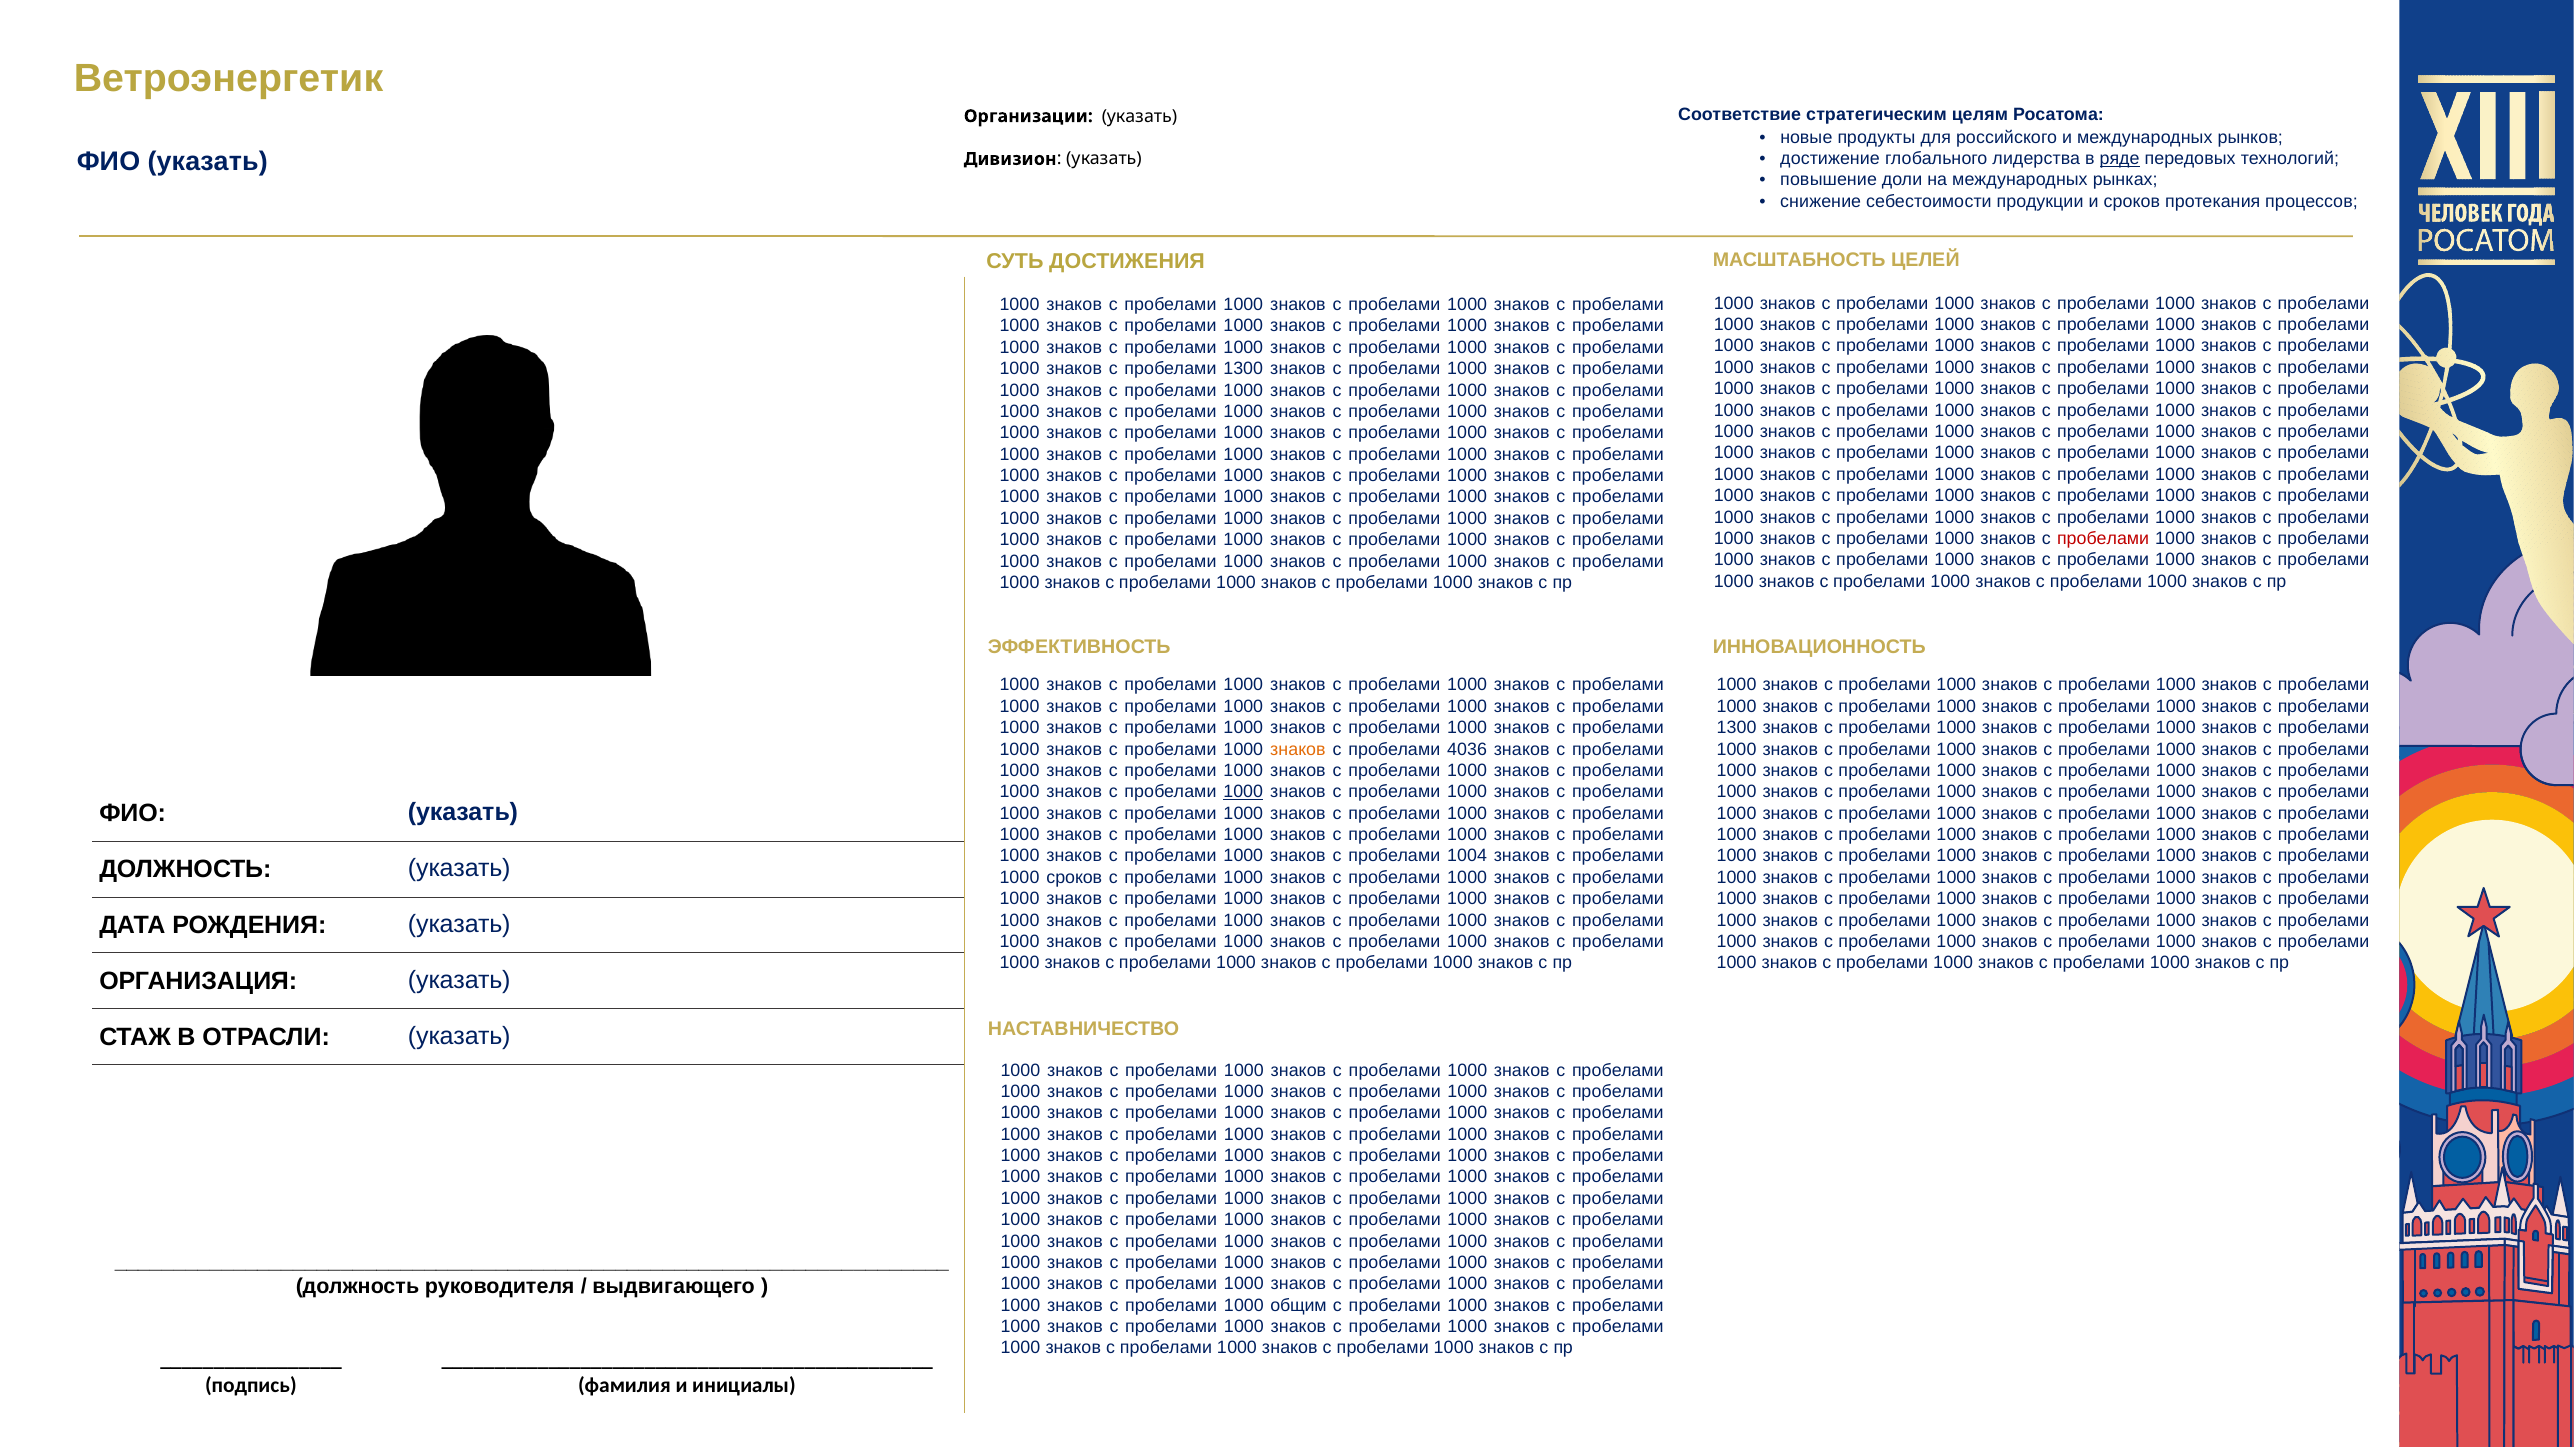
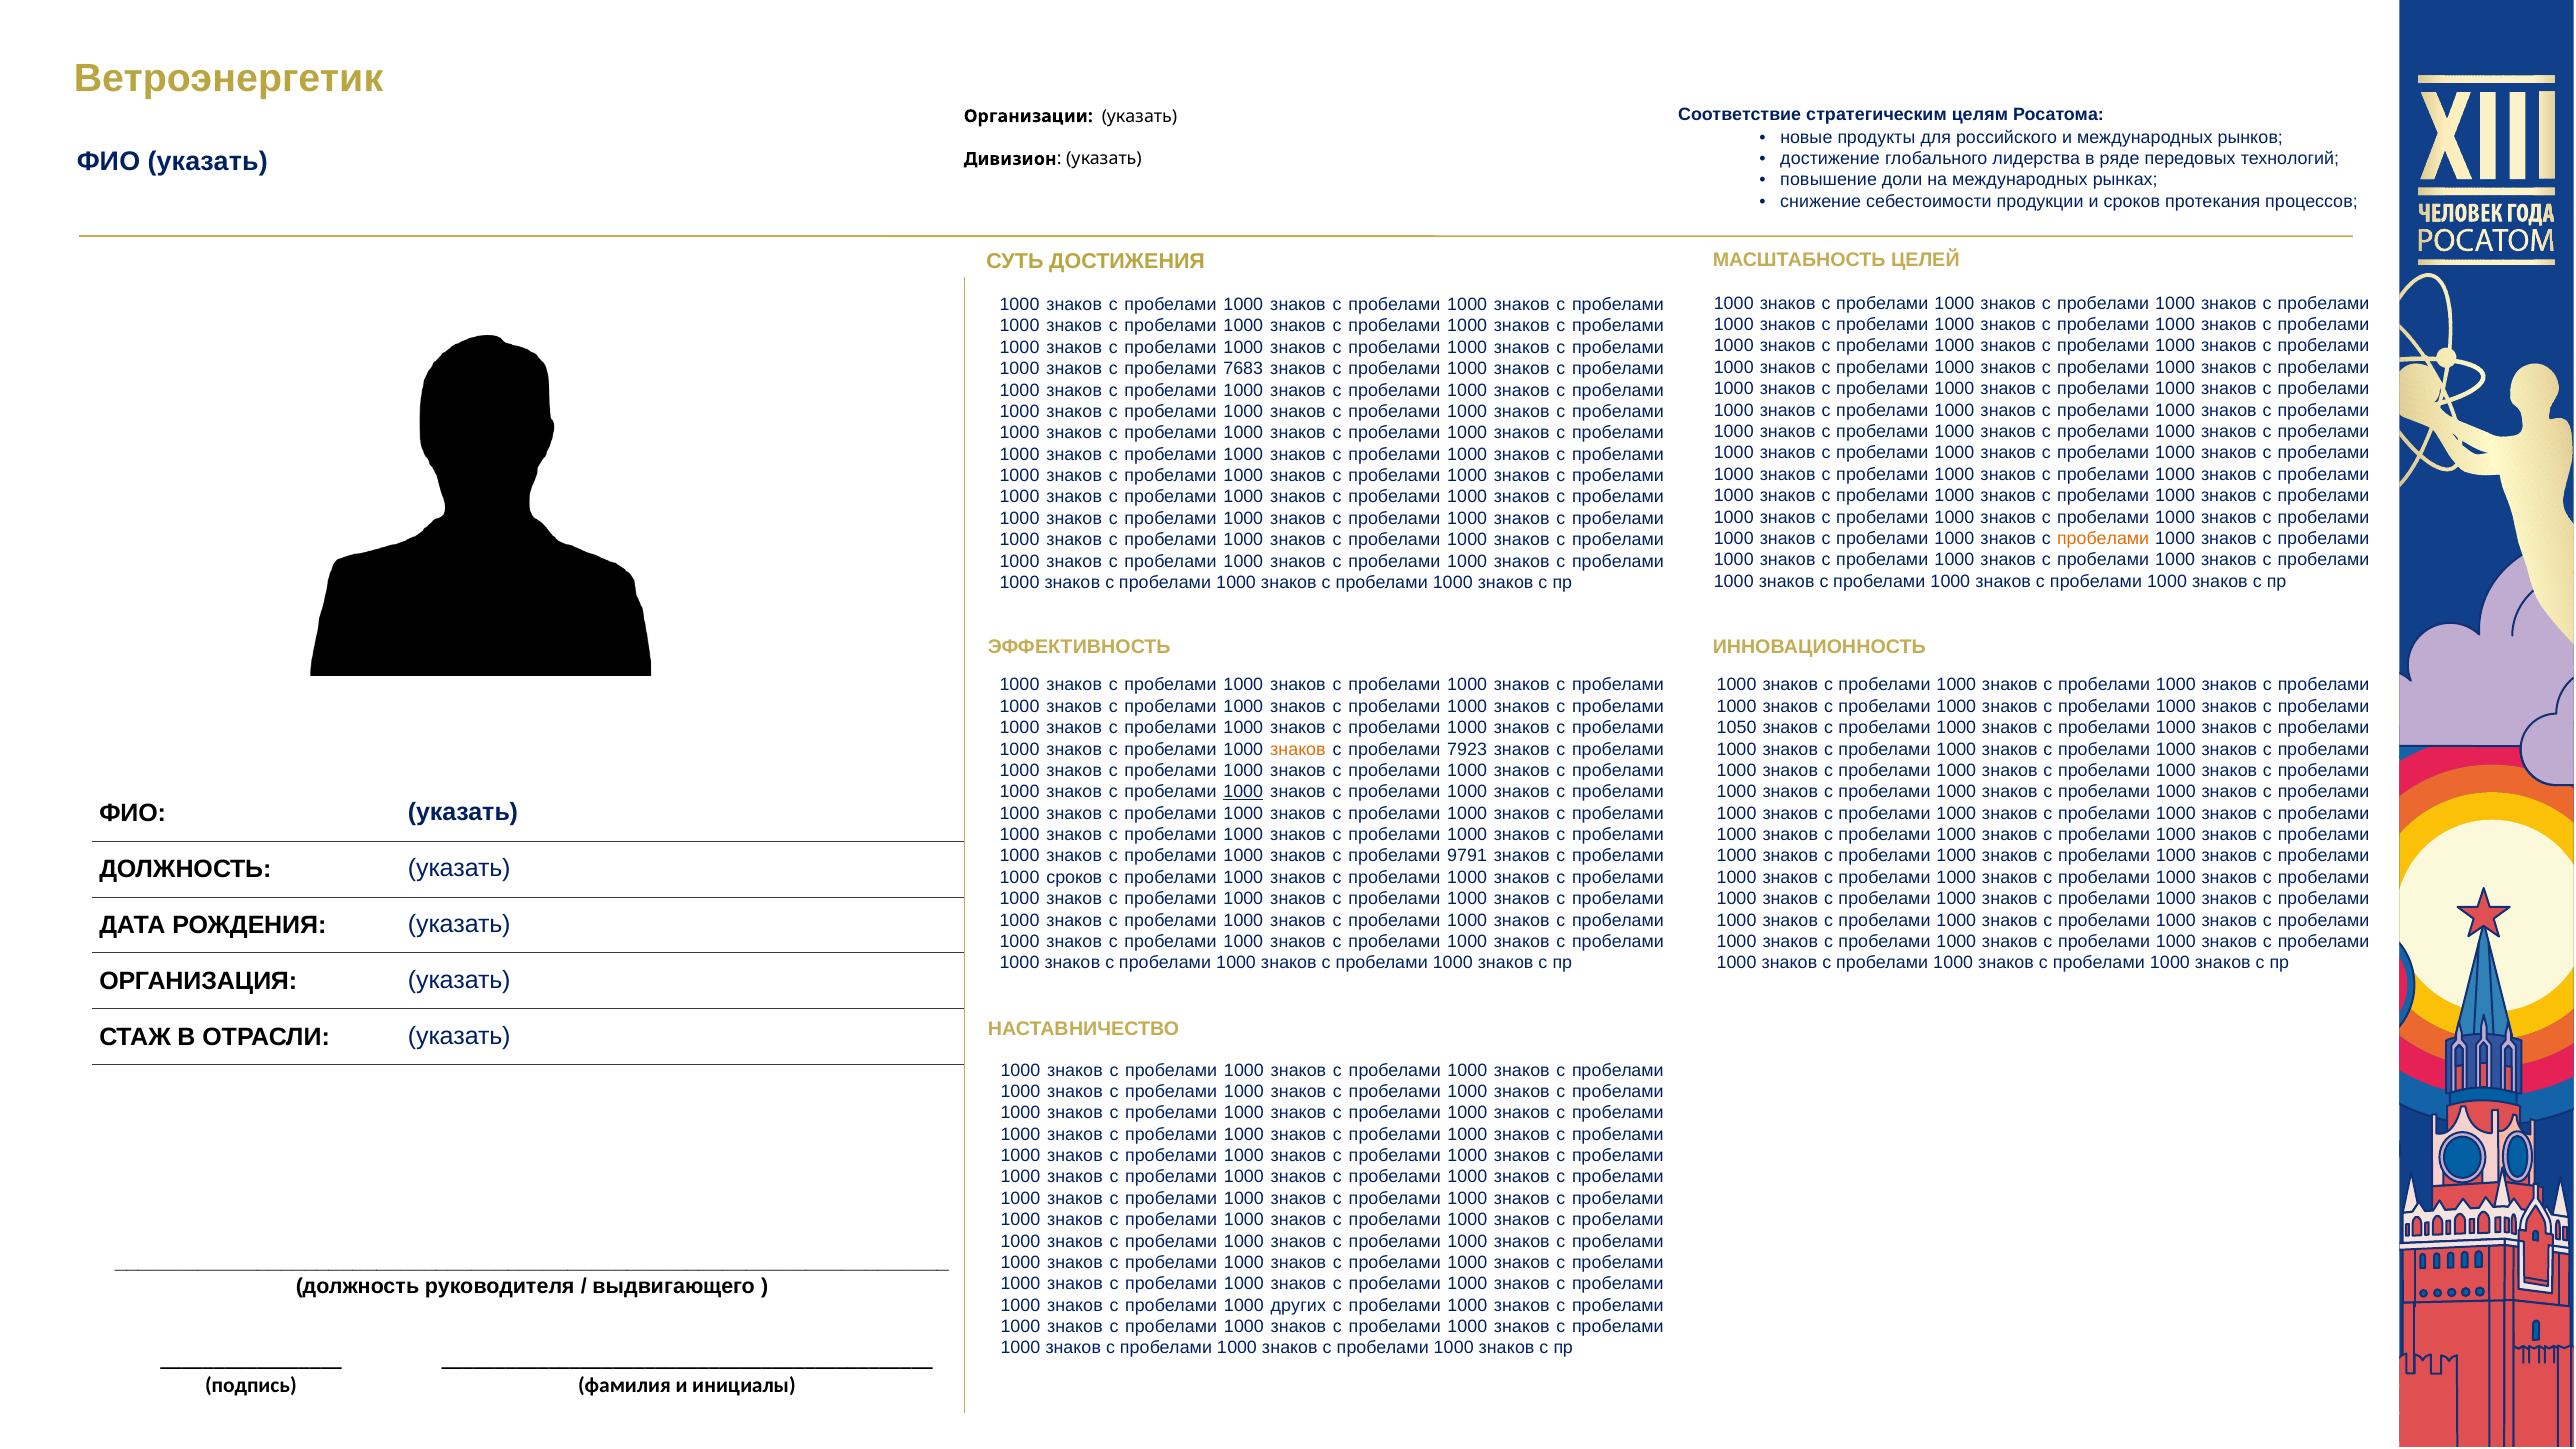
ряде underline: present -> none (2120, 159)
1300: 1300 -> 7683 (1243, 369)
пробелами colour: red -> orange (2103, 539)
1300: 1300 -> 1050 (1737, 728)
4036: 4036 -> 7923 (1467, 749)
1004: 1004 -> 9791 (1467, 856)
общим: общим -> других (1298, 1305)
